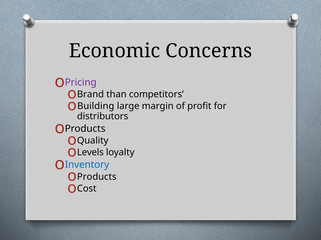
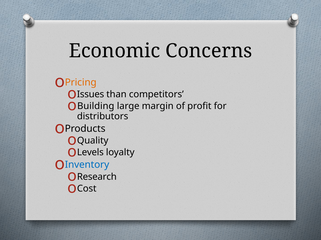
Pricing colour: purple -> orange (81, 83)
Brand: Brand -> Issues (91, 95)
Products: Products -> Research (97, 177)
